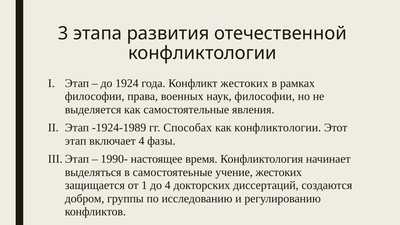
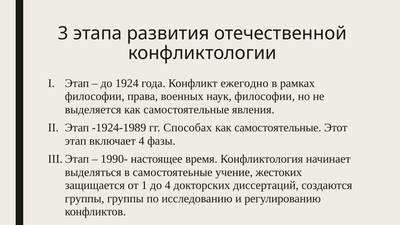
Конфликт жестоких: жестоких -> ежегодно (245, 83)
конфликтологии: конфликтологии -> самостоятельные (278, 128)
добром: добром -> группы (85, 199)
